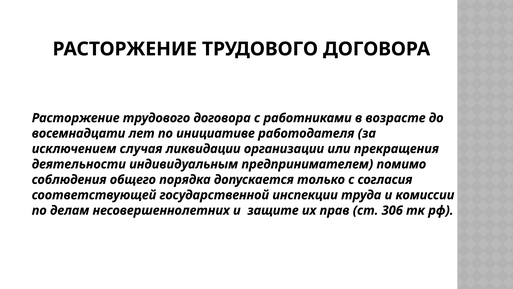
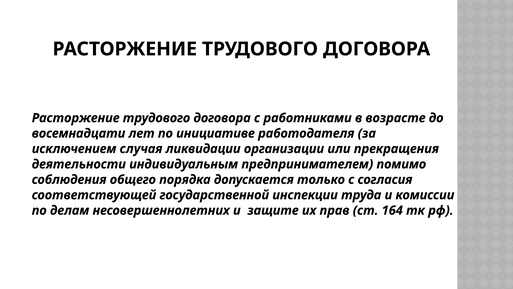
306: 306 -> 164 (392, 210)
